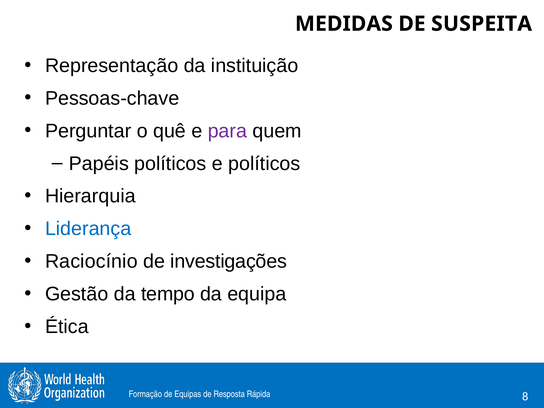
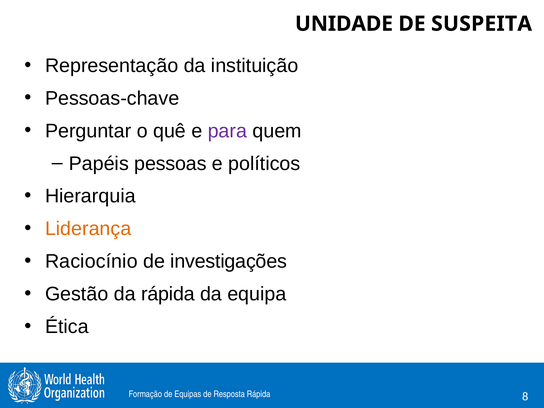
MEDIDAS: MEDIDAS -> UNIDADE (344, 24)
Papéis políticos: políticos -> pessoas (170, 164)
Liderança colour: blue -> orange (88, 229)
da tempo: tempo -> rápida (168, 294)
